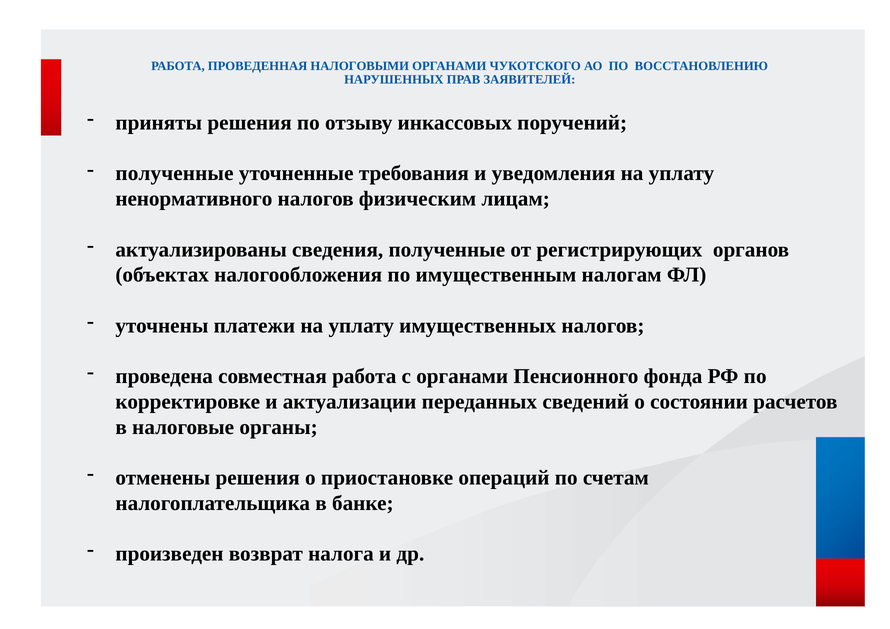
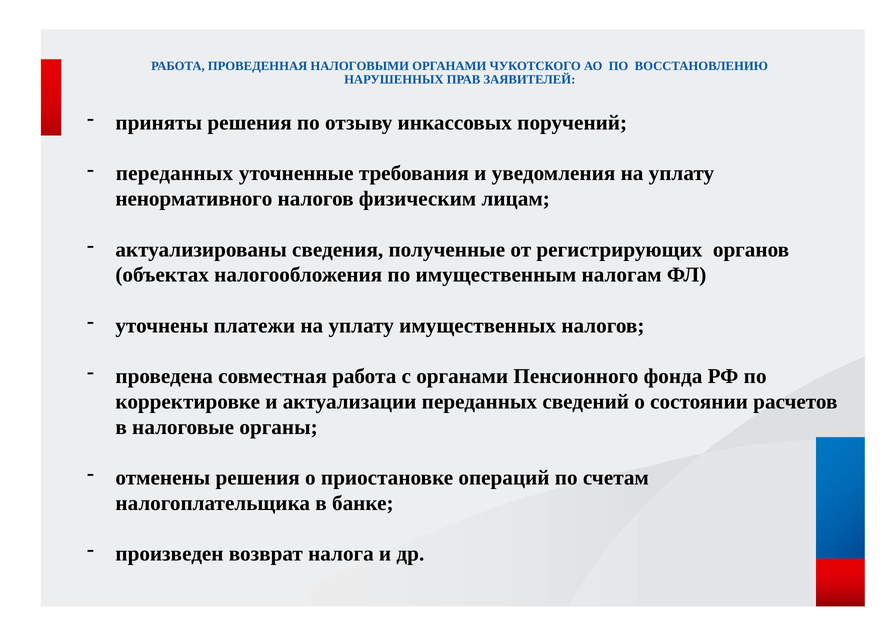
полученные: полученные -> переданных (174, 174)
